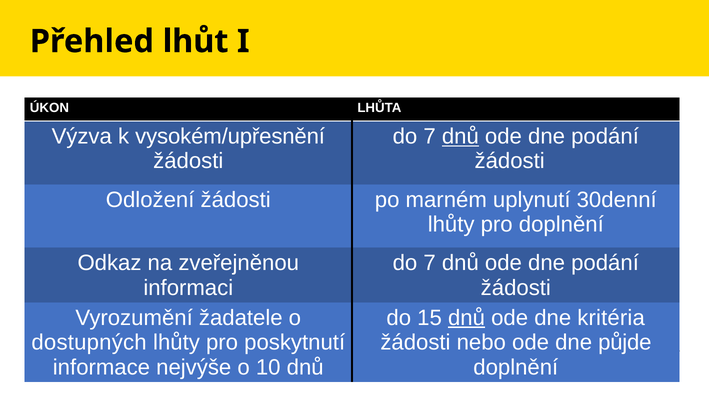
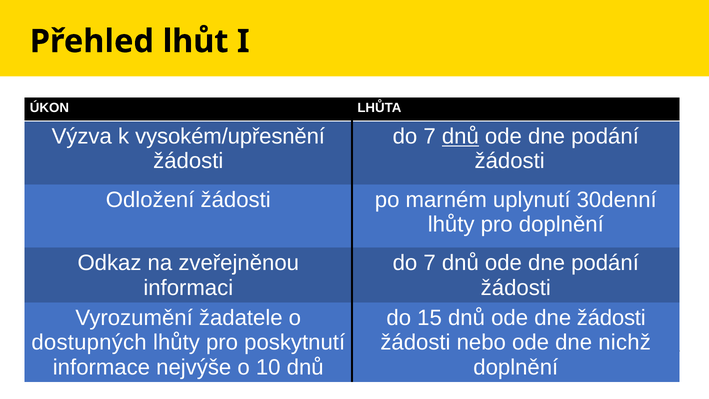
dnů underline: present -> none (467, 318)
dne kritéria: kritéria -> žádosti (611, 318)
půjde: půjde -> nichž (625, 342)
